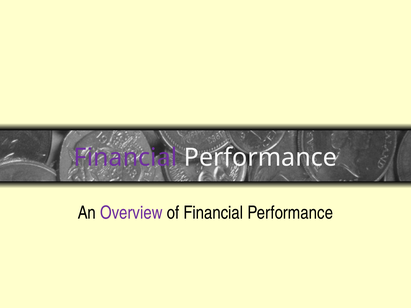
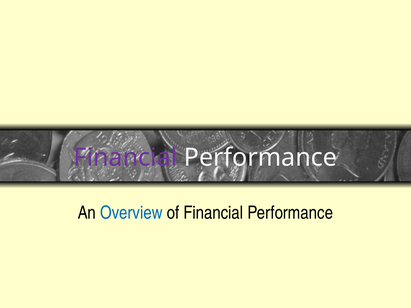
Overview colour: purple -> blue (131, 213)
